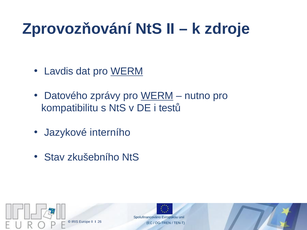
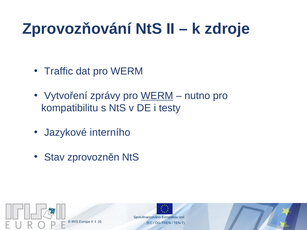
Lavdis: Lavdis -> Traffic (59, 71)
WERM underline: present -> none (127, 71)
Datového: Datového -> Vytvoření (66, 96)
testů: testů -> testy (170, 108)
zkušebního: zkušebního -> zprovozněn (93, 157)
